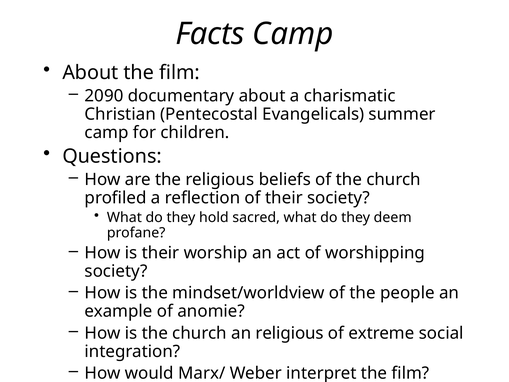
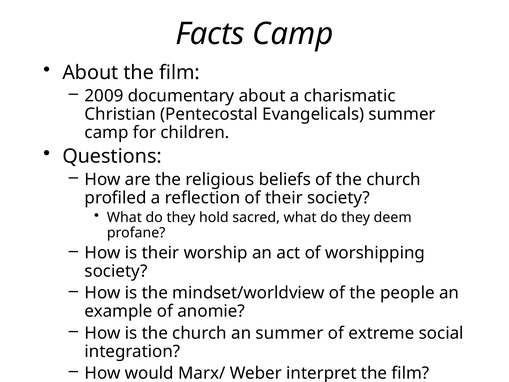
2090: 2090 -> 2009 (104, 96)
an religious: religious -> summer (289, 333)
